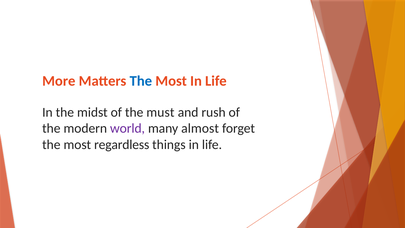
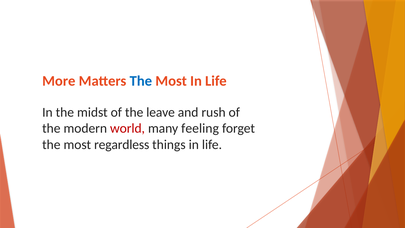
must: must -> leave (161, 112)
world colour: purple -> red (128, 128)
almost: almost -> feeling (200, 128)
